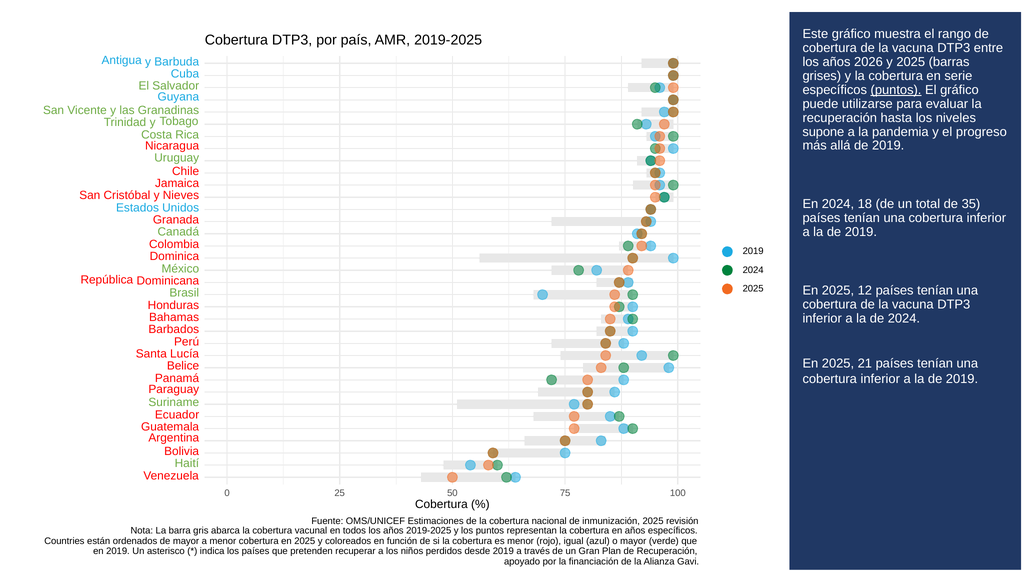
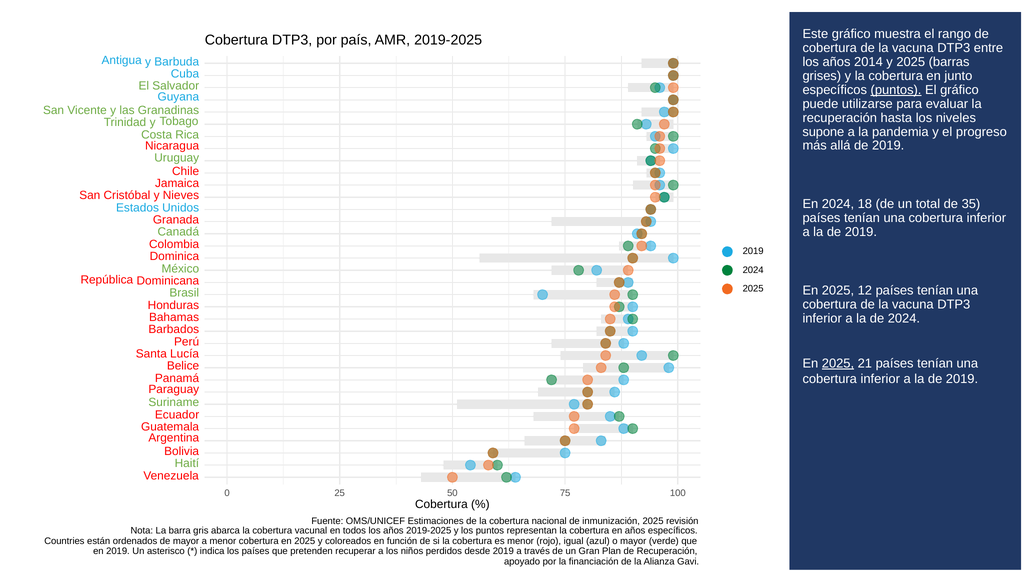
2026: 2026 -> 2014 (868, 62)
serie: serie -> junto (958, 76)
2025 underline: none -> present (838, 363)
